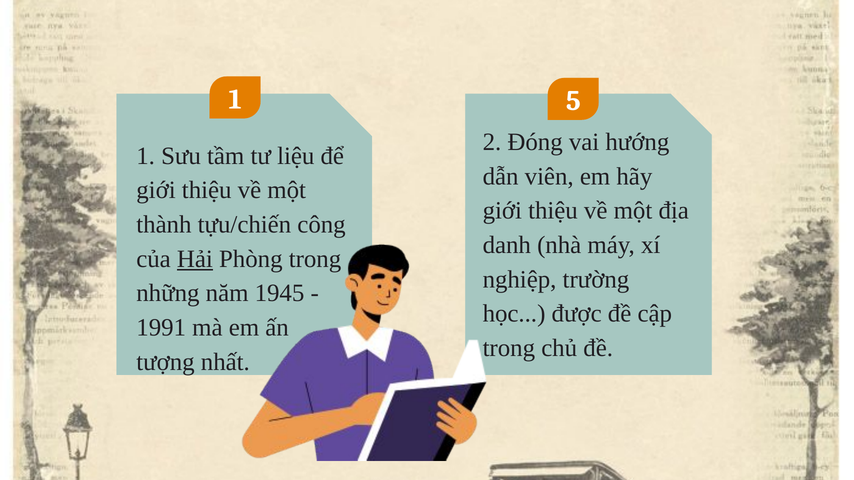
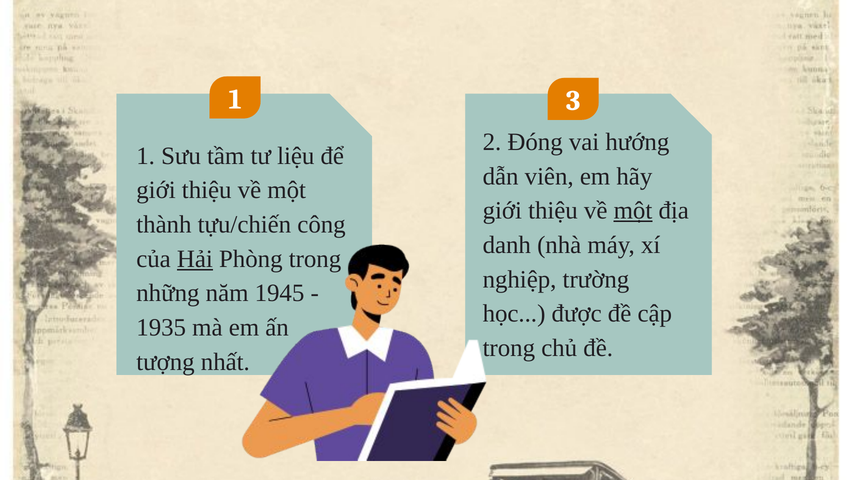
5: 5 -> 3 (573, 101)
một underline: none -> present (633, 211)
1991: 1991 -> 1935 (161, 328)
